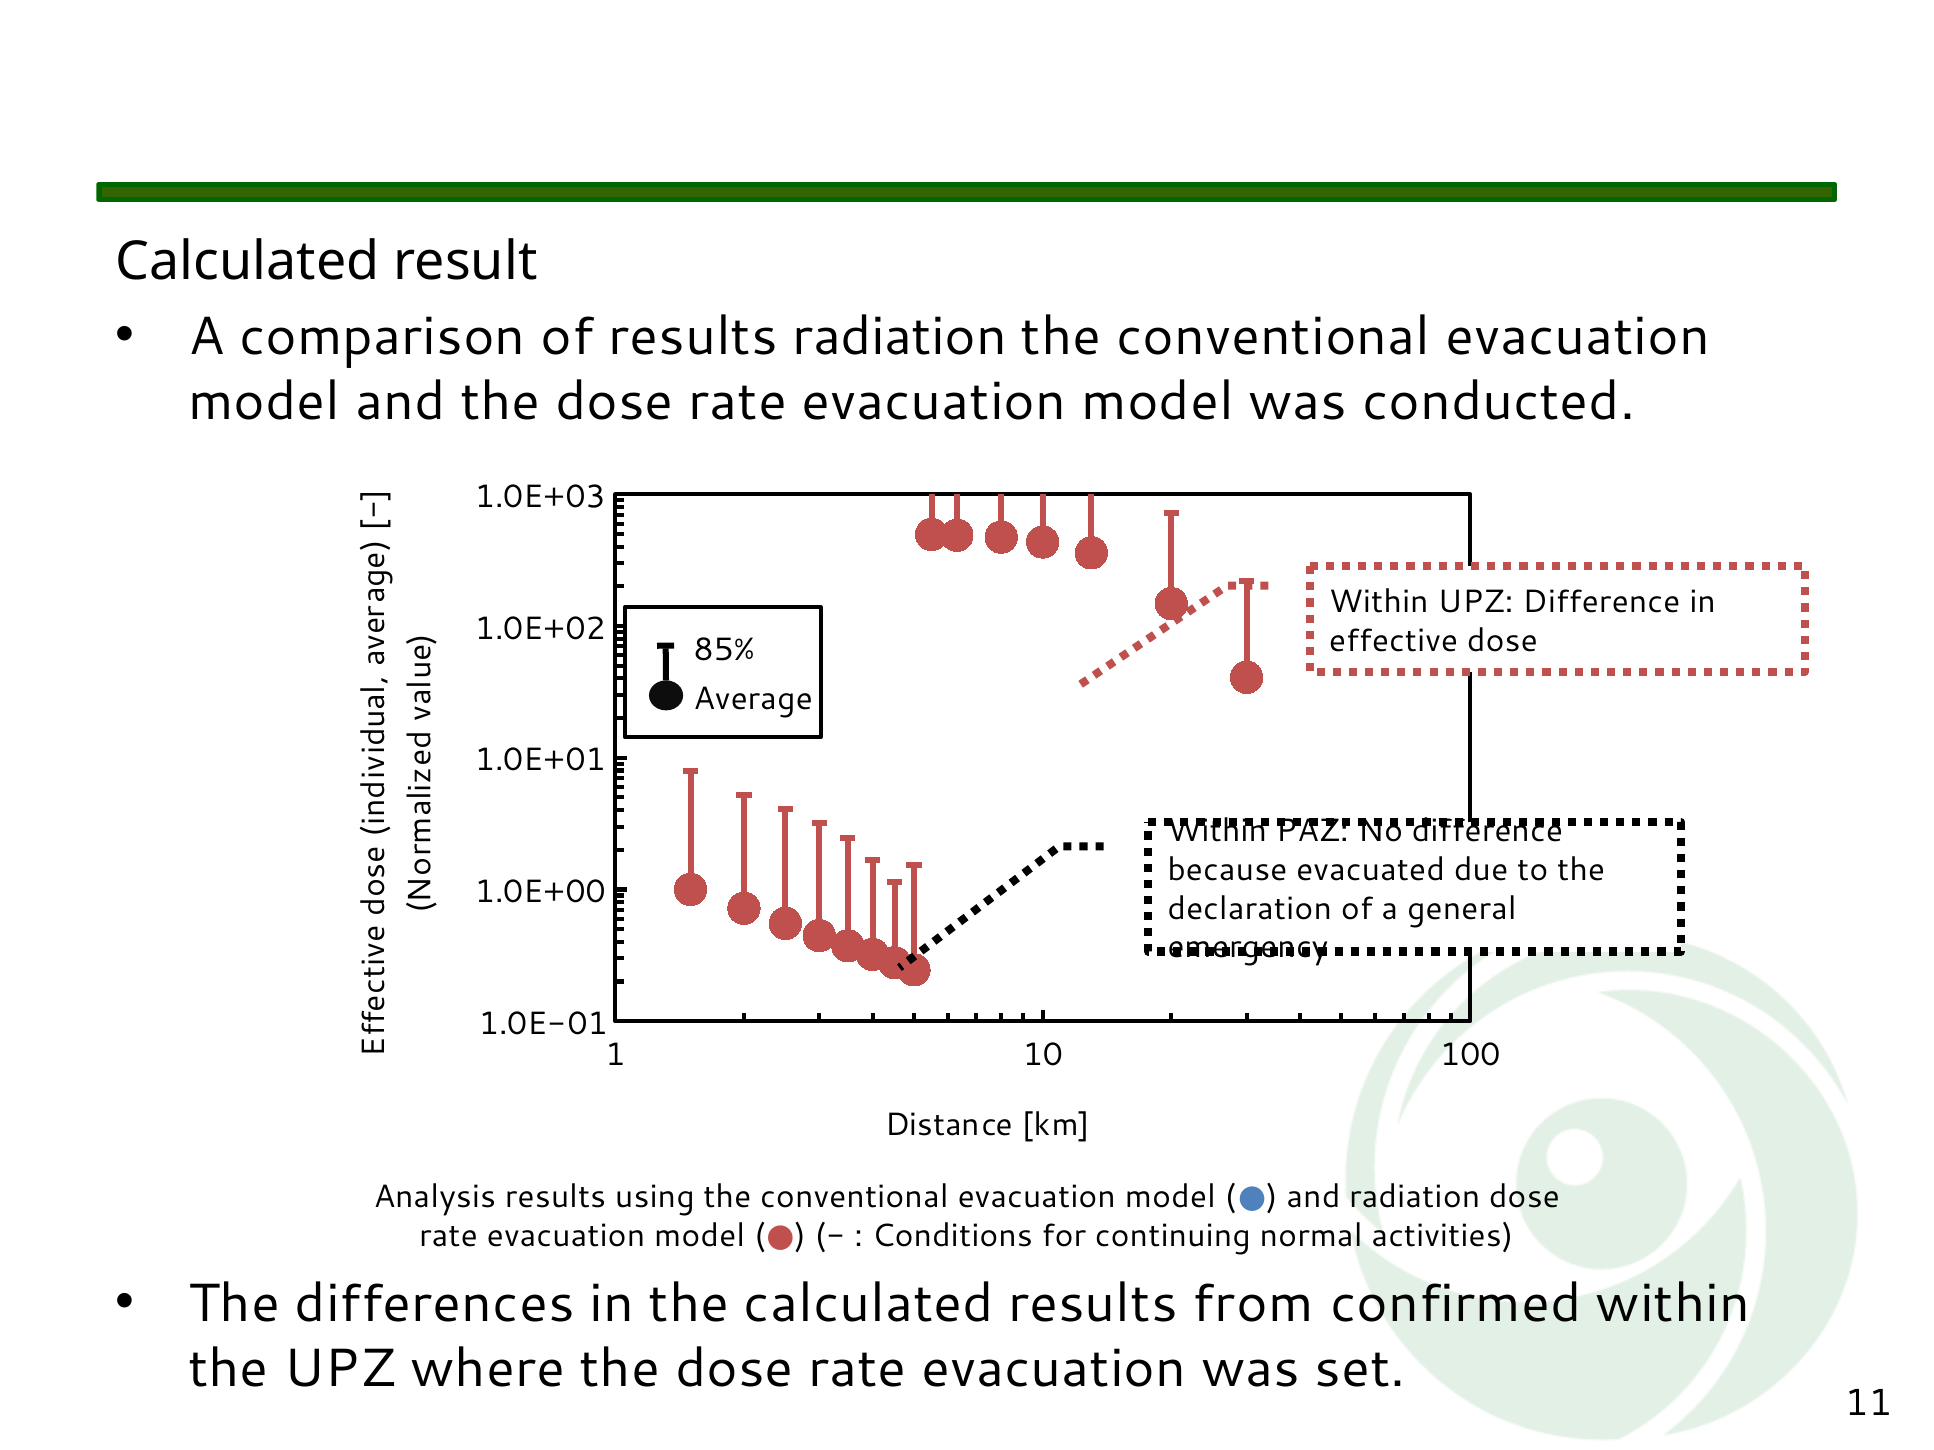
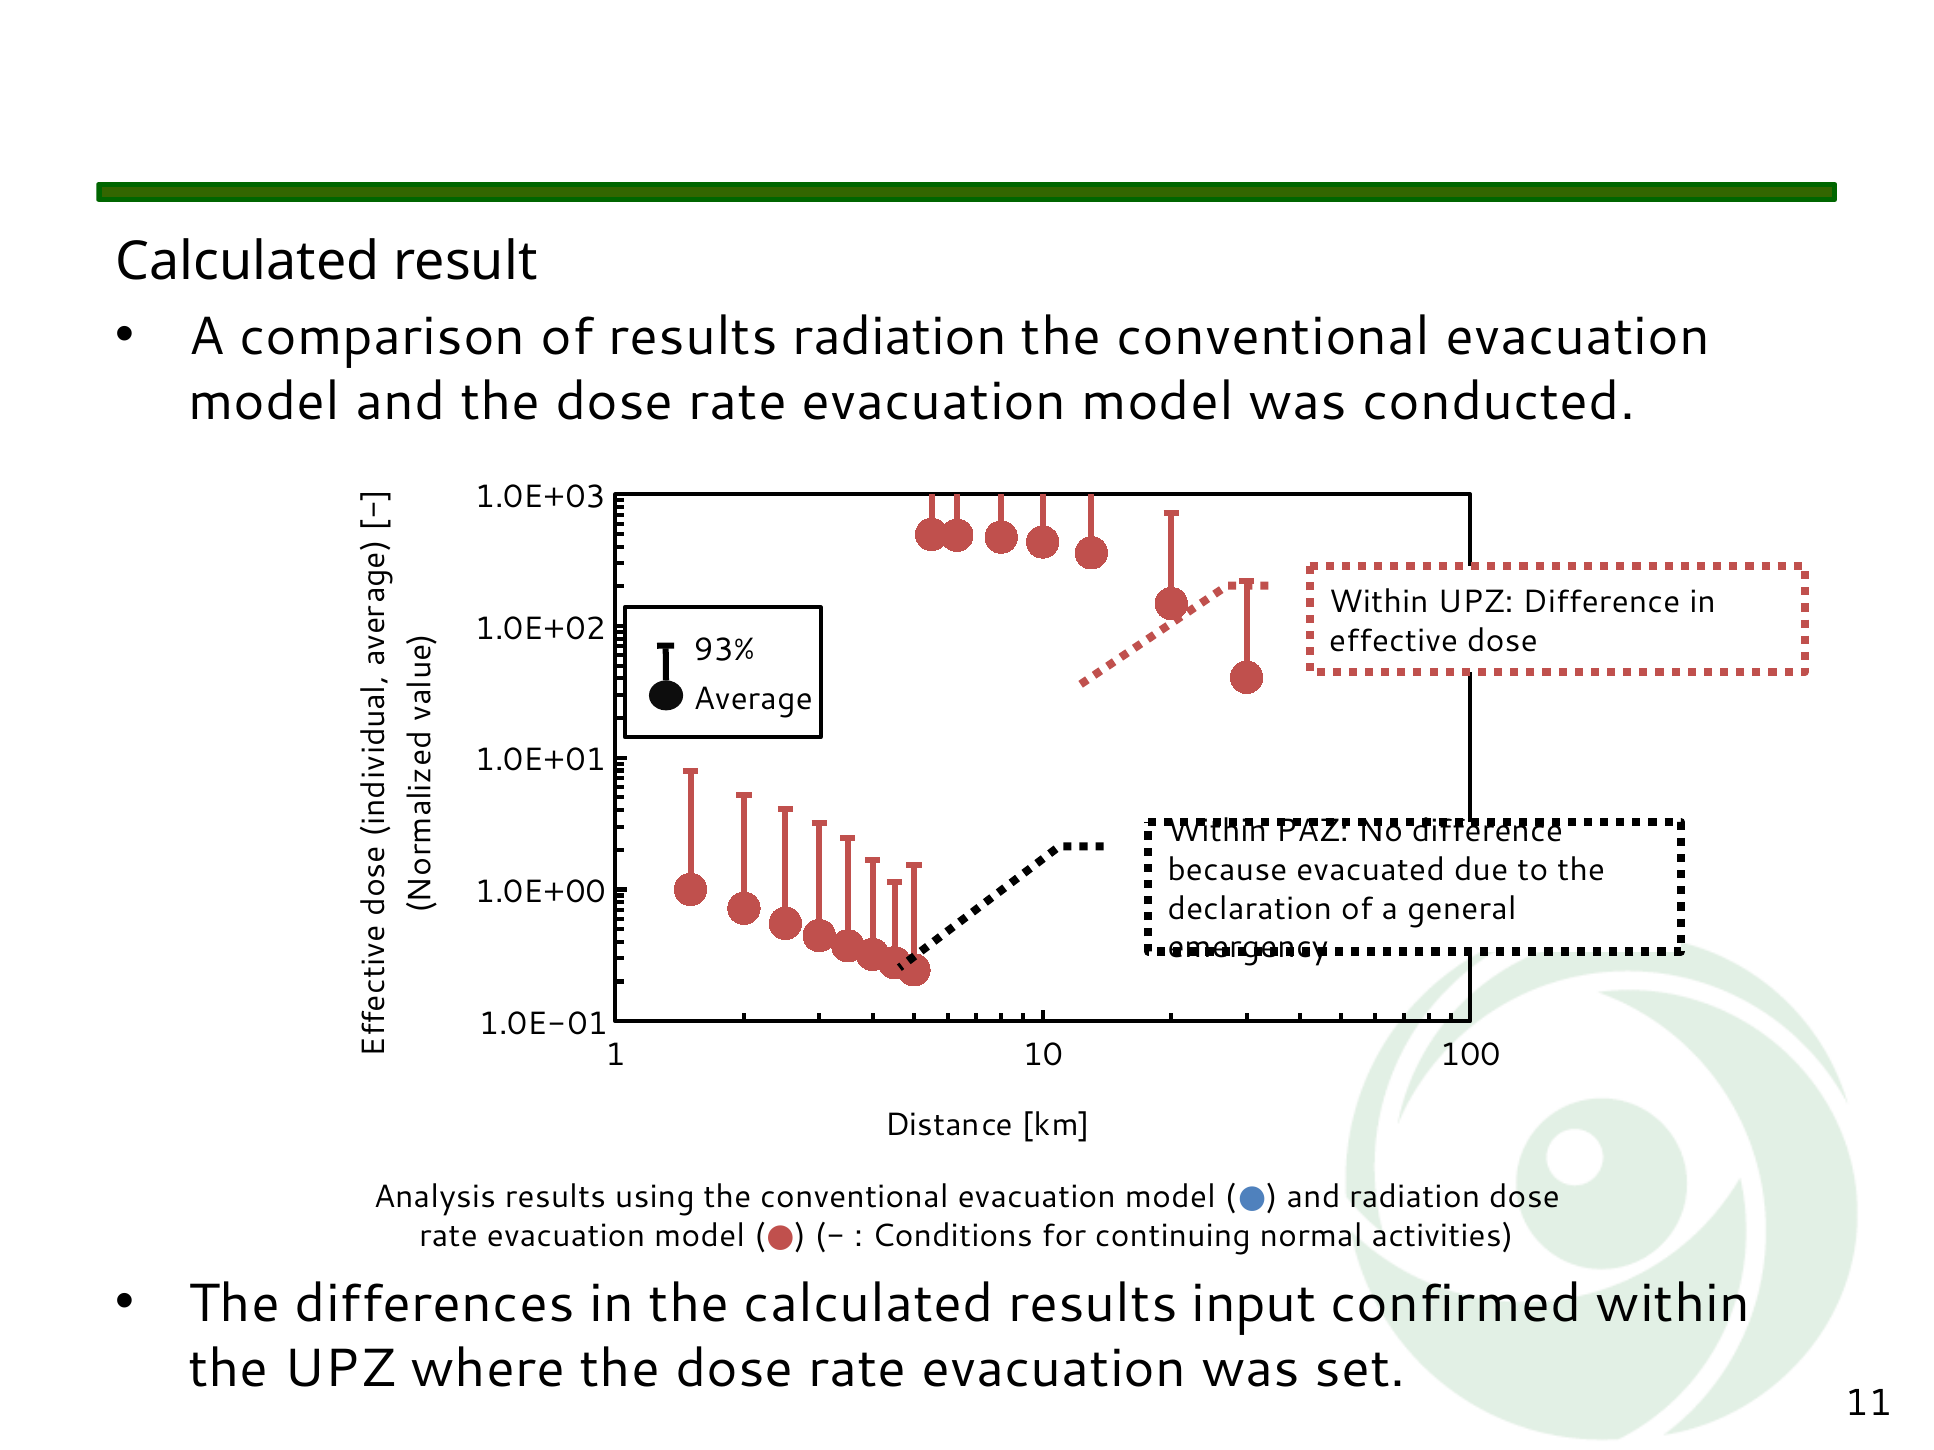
85%: 85% -> 93% (724, 651)
from: from -> input (1254, 1304)
